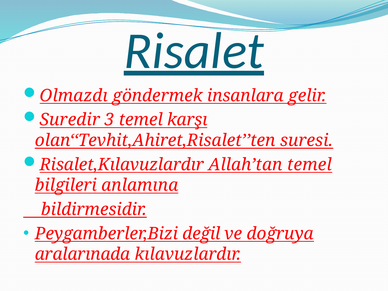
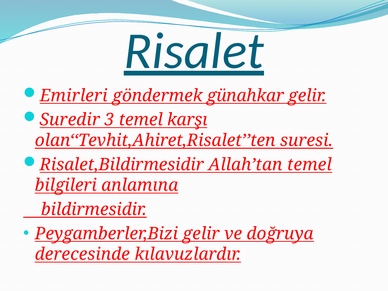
Olmazdı: Olmazdı -> Emirleri (74, 96)
insanlara: insanlara -> günahkar (245, 96)
Risalet,Kılavuzlardır: Risalet,Kılavuzlardır -> Risalet,Bildirmesidir (122, 165)
Peygamberler,Bizi değil: değil -> gelir (201, 234)
aralarınada: aralarınada -> derecesinde (82, 254)
